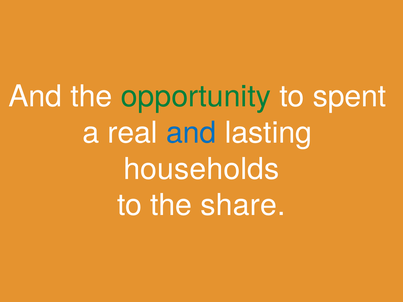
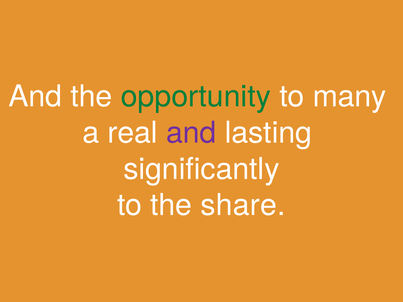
spent: spent -> many (350, 97)
and colour: blue -> purple (191, 133)
households: households -> significantly (201, 169)
